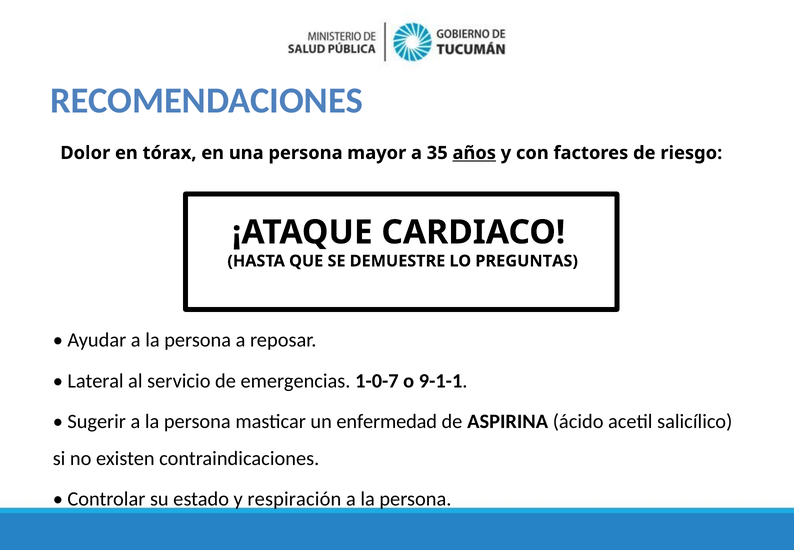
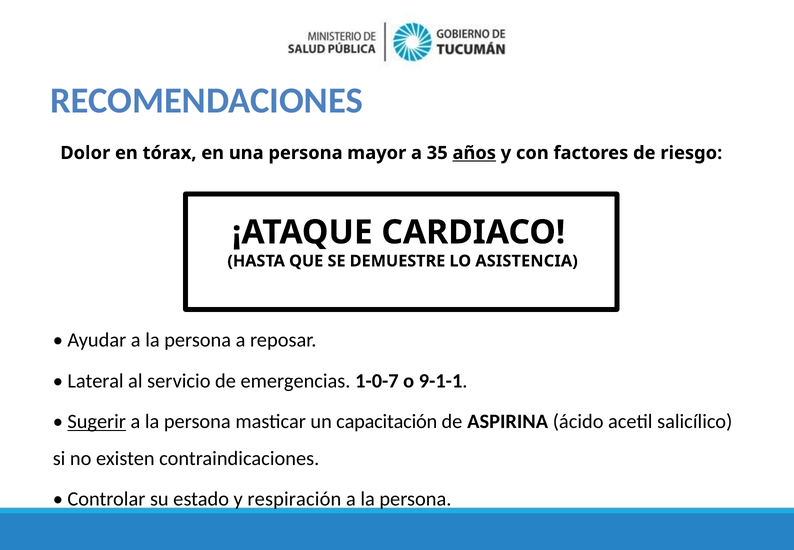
PREGUNTAS: PREGUNTAS -> ASISTENCIA (527, 261)
Sugerir underline: none -> present (97, 421)
enfermedad: enfermedad -> capacitación (387, 421)
